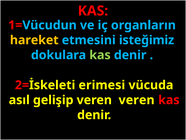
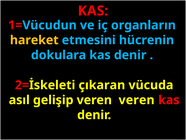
isteğimiz: isteğimiz -> hücrenin (146, 40)
kas colour: light green -> light blue (100, 55)
erimesi: erimesi -> çıkaran (102, 85)
